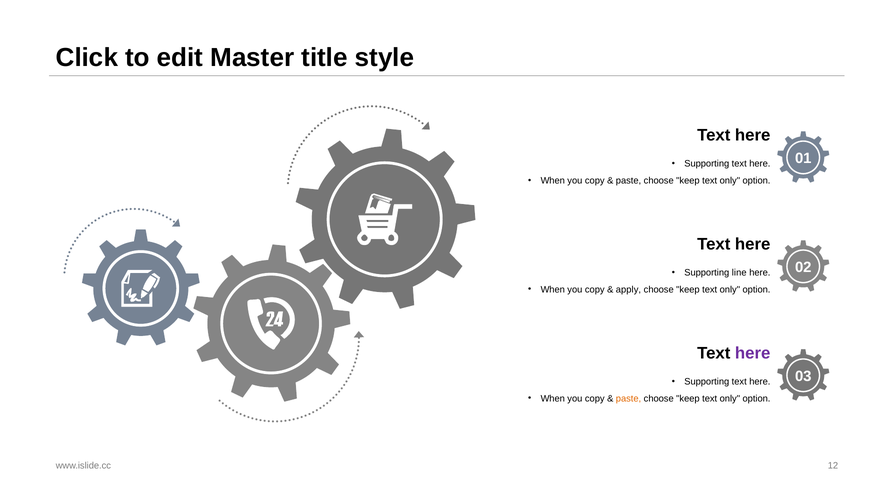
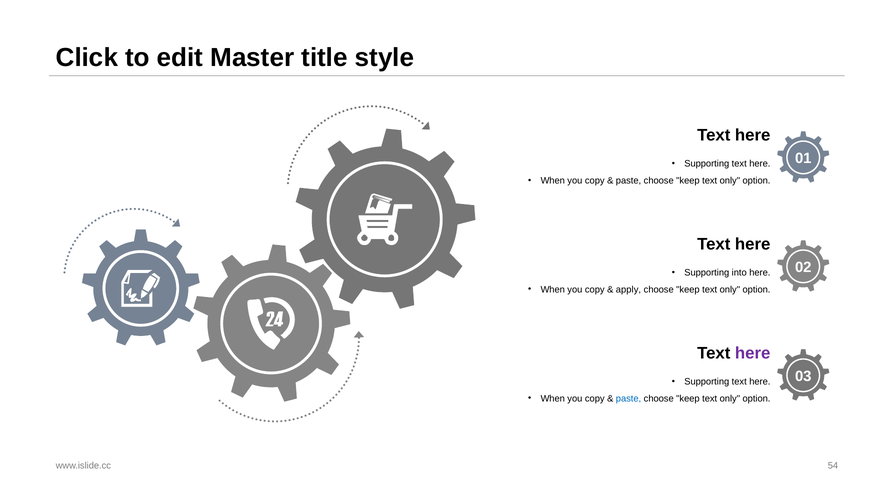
line: line -> into (739, 273)
paste colour: orange -> blue (629, 398)
12: 12 -> 54 (833, 466)
